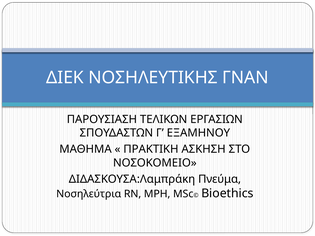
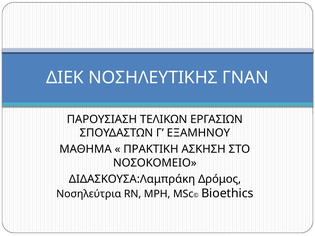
Πνεύμα: Πνεύμα -> Δρόμος (220, 179)
